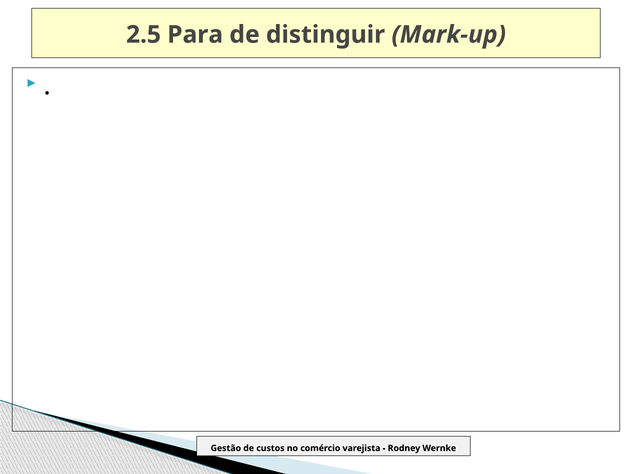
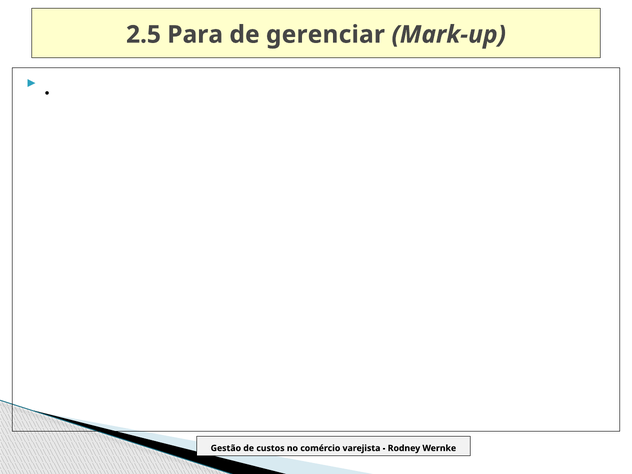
distinguir: distinguir -> gerenciar (325, 35)
